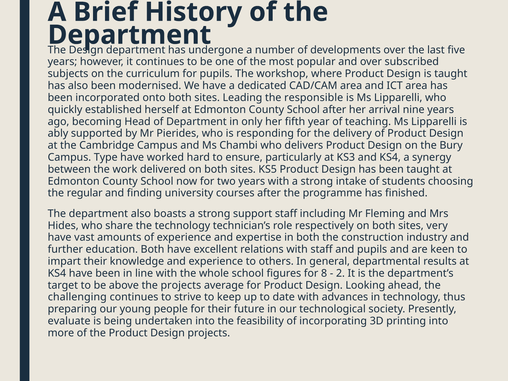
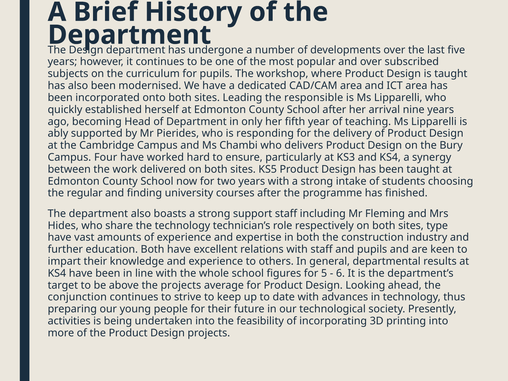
Type: Type -> Four (106, 157)
very: very -> type (437, 226)
8: 8 -> 5 (324, 273)
2: 2 -> 6 (340, 273)
challenging: challenging -> conjunction (77, 297)
evaluate: evaluate -> activities (69, 321)
